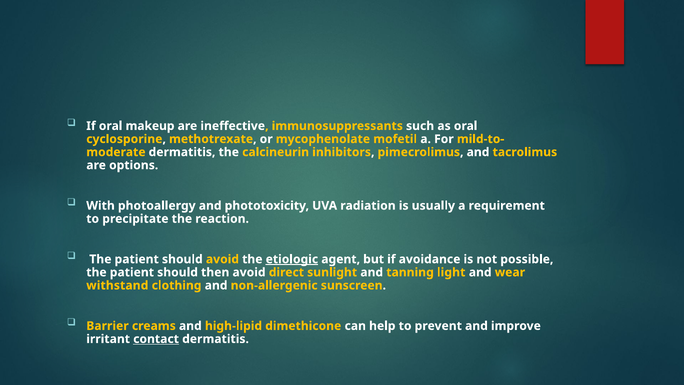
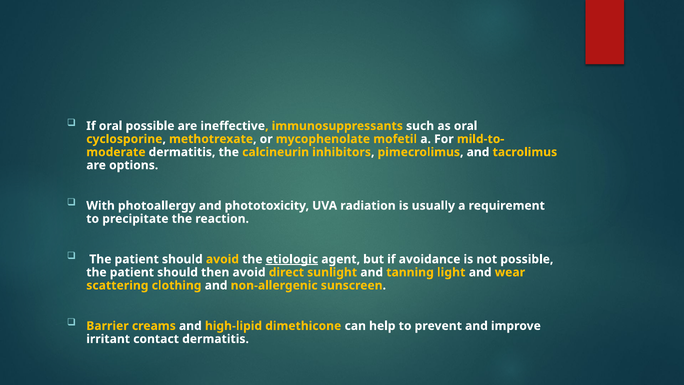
oral makeup: makeup -> possible (150, 126)
withstand: withstand -> scattering (117, 285)
contact underline: present -> none (156, 339)
